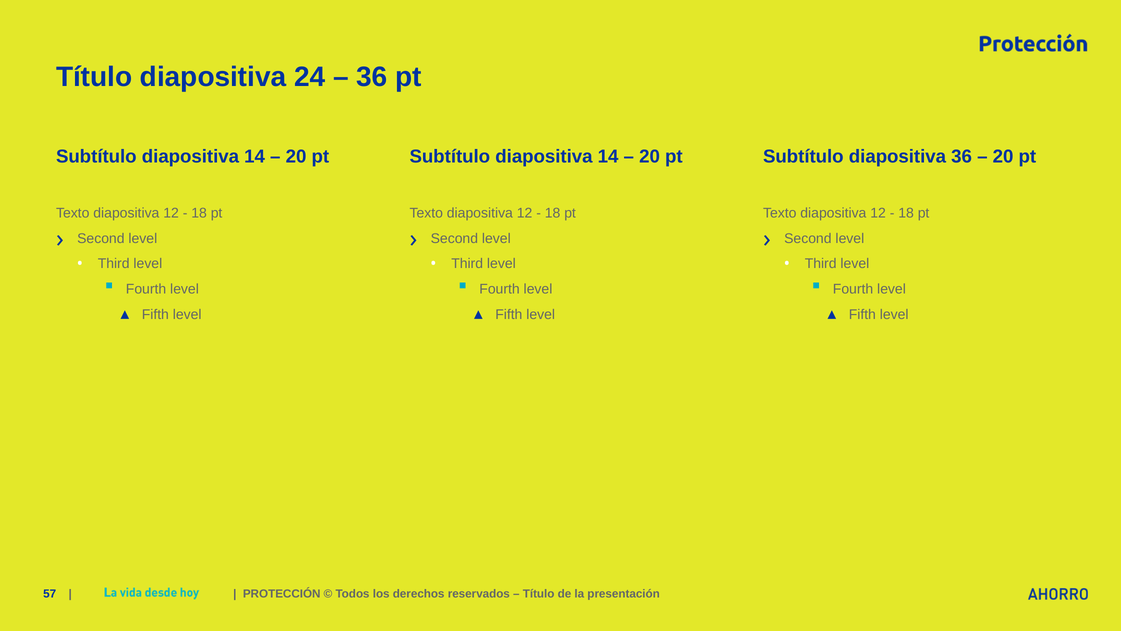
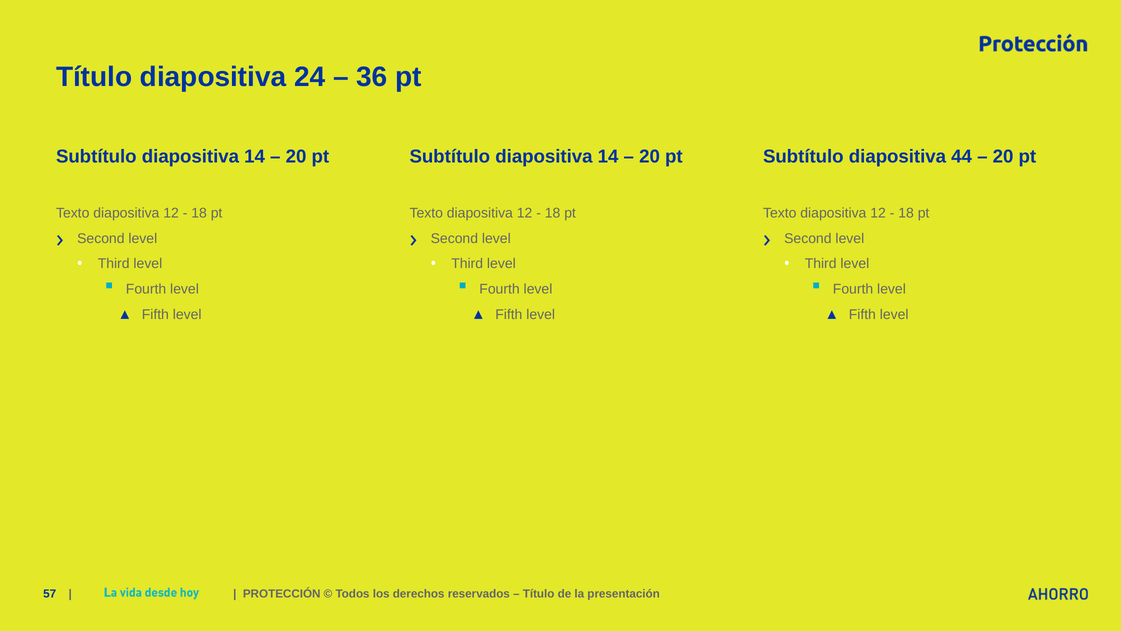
diapositiva 36: 36 -> 44 (962, 157)
